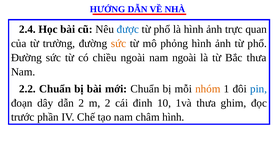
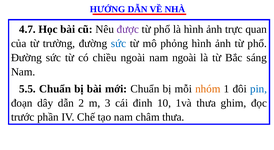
2.4: 2.4 -> 4.7 (27, 29)
được colour: blue -> purple (128, 29)
sức colour: orange -> blue (119, 44)
Bắc thưa: thưa -> sáng (257, 58)
2.2: 2.2 -> 5.5 (27, 89)
m 2: 2 -> 3 (108, 103)
châm hình: hình -> thưa (173, 117)
